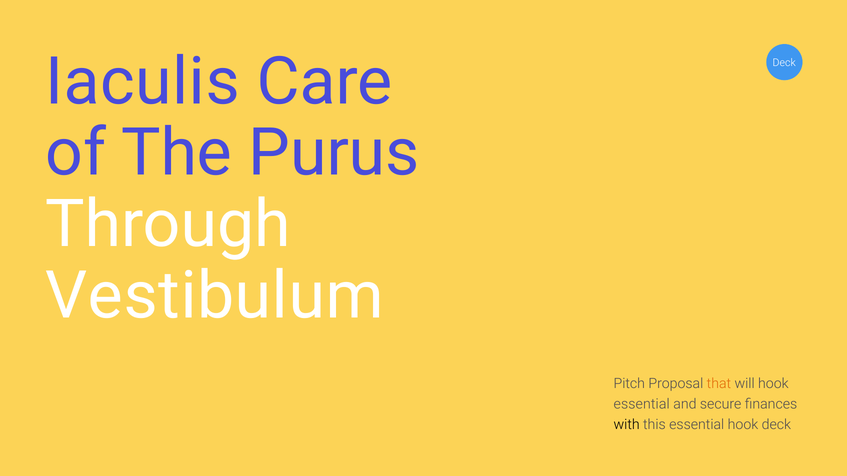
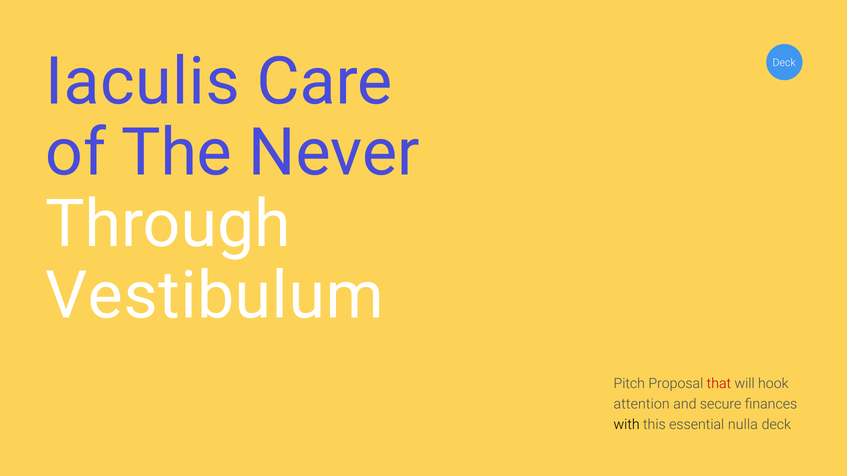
Purus: Purus -> Never (334, 153)
that colour: orange -> red (719, 384)
essential: essential -> attention (642, 404)
essential hook: hook -> nulla (743, 425)
